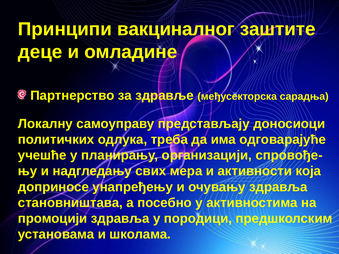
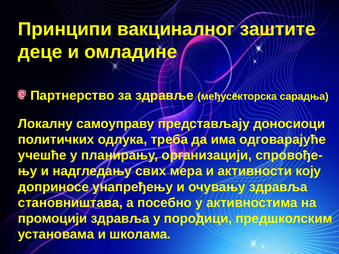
која: која -> коју (308, 171)
